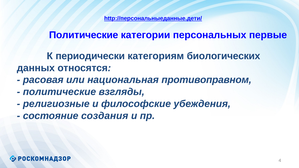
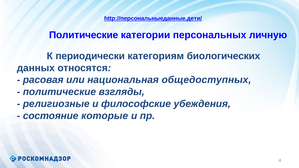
первые: первые -> личную (268, 35)
противоправном: противоправном -> общедоступных (206, 80)
создания: создания -> которые (105, 116)
